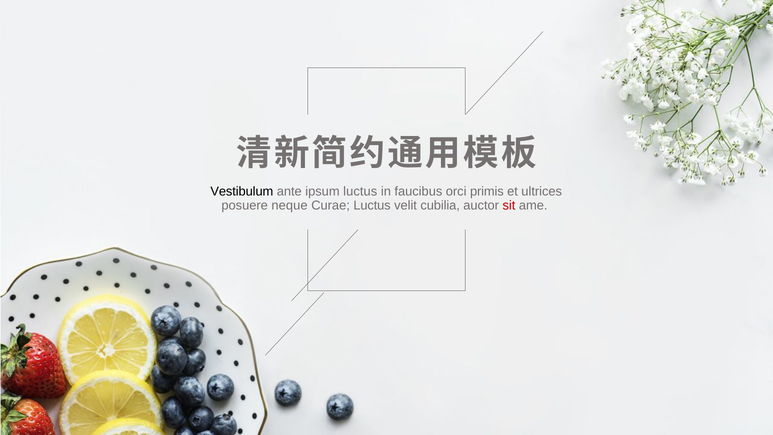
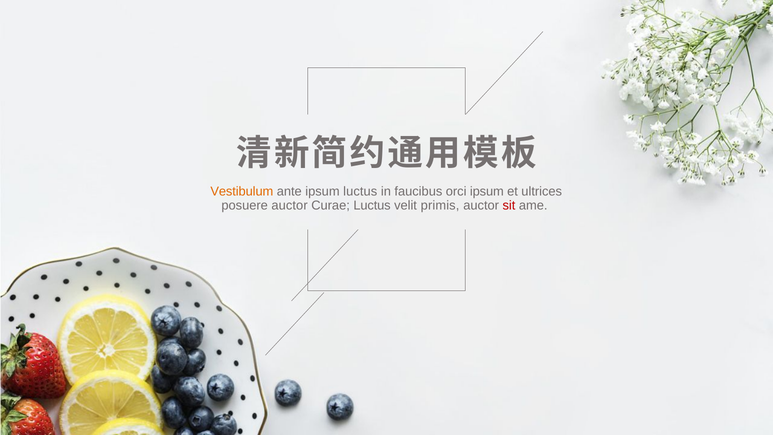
Vestibulum colour: black -> orange (242, 191)
orci primis: primis -> ipsum (487, 191)
posuere neque: neque -> auctor (290, 205)
cubilia: cubilia -> primis (440, 205)
